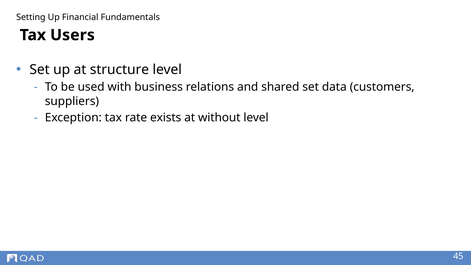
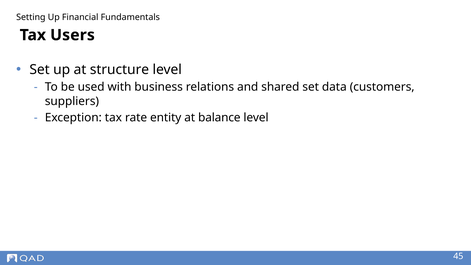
exists: exists -> entity (166, 118)
without: without -> balance (219, 118)
